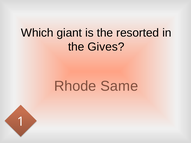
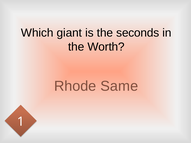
resorted: resorted -> seconds (138, 33)
Gives: Gives -> Worth (106, 47)
